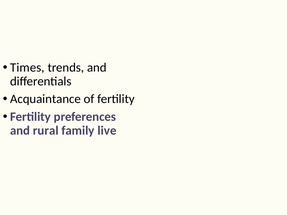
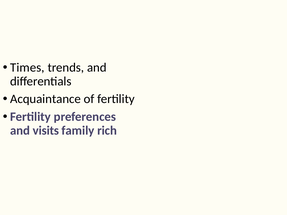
rural: rural -> visits (46, 131)
live: live -> rich (107, 131)
